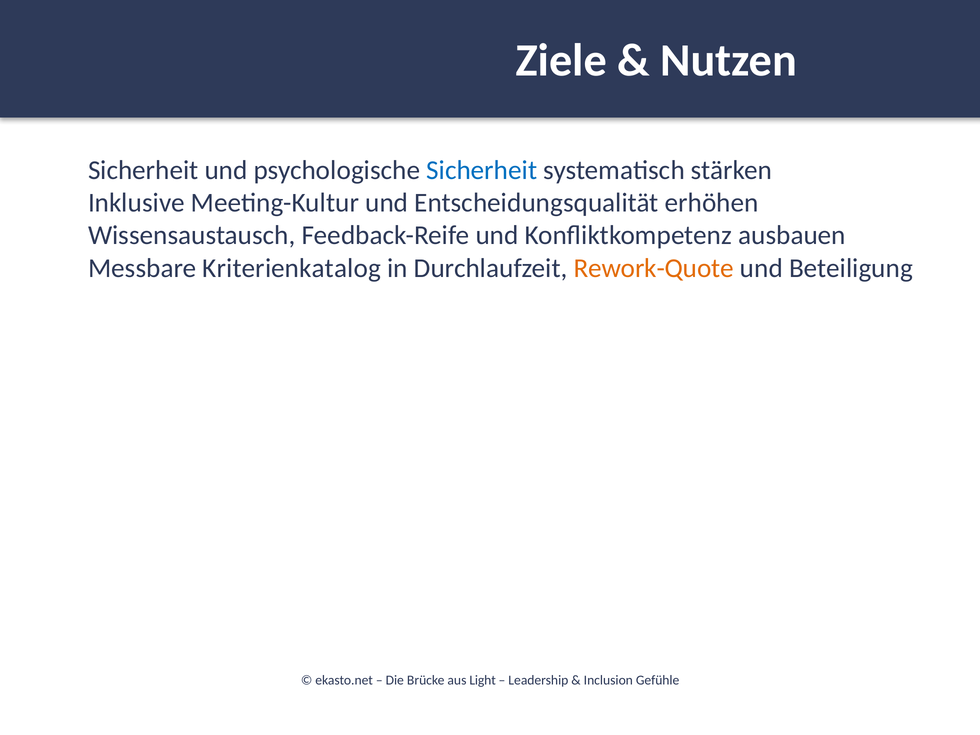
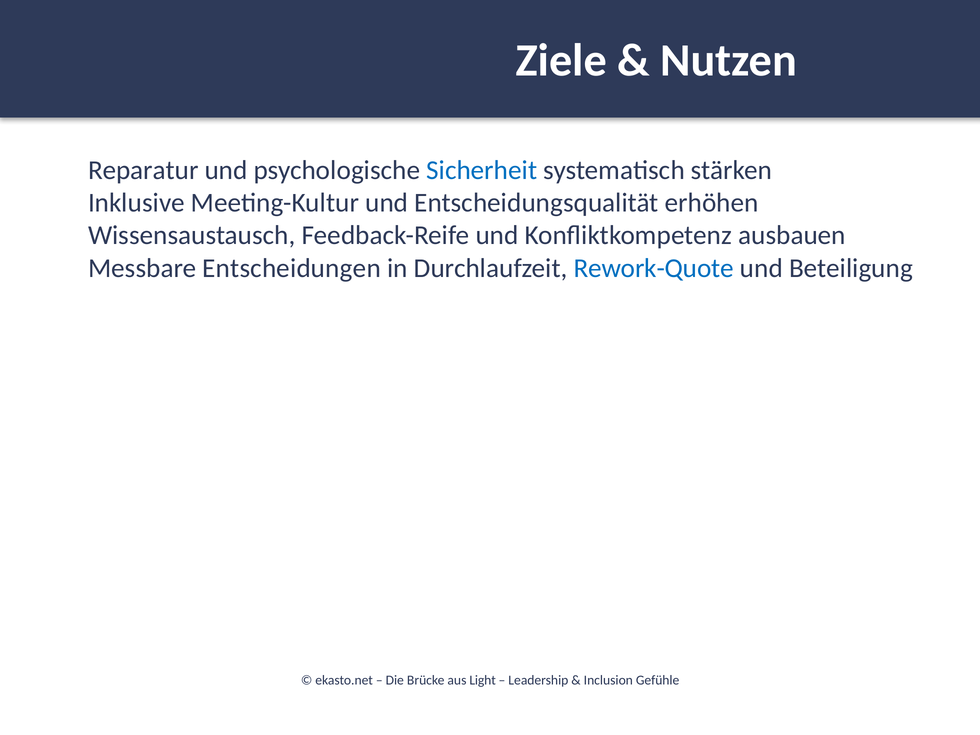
Sicherheit: Sicherheit -> Reparatur (143, 170)
Kriterienkatalog: Kriterienkatalog -> Entscheidungen (292, 268)
Rework-Quote colour: orange -> blue (654, 268)
